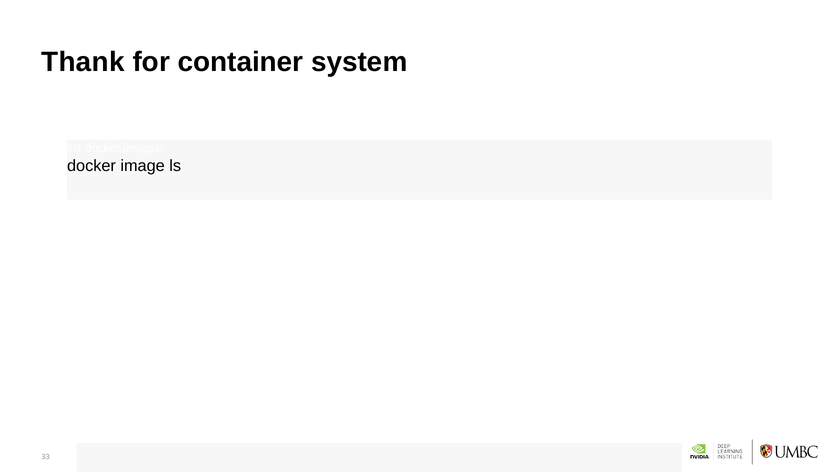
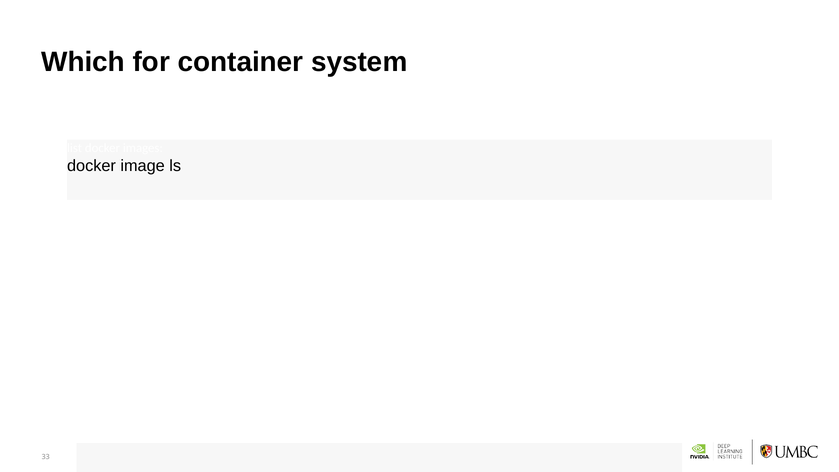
Thank: Thank -> Which (83, 62)
